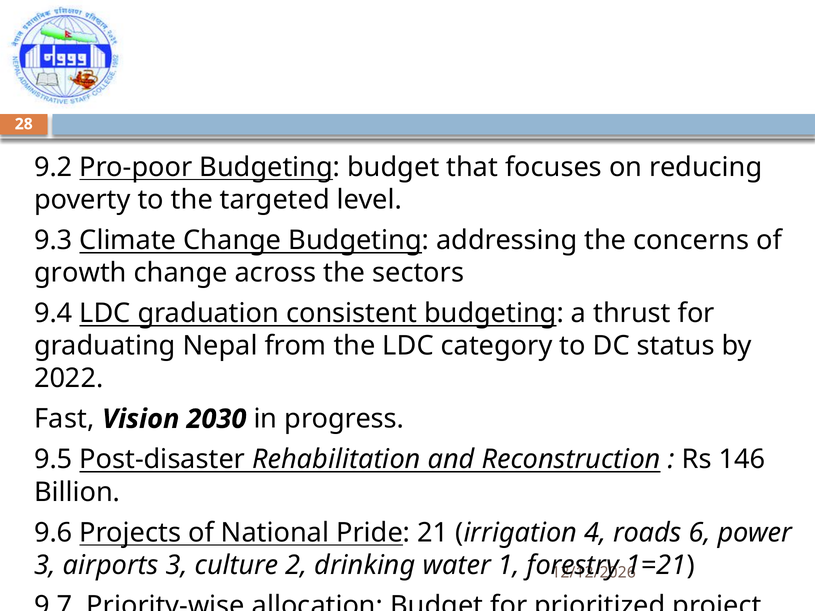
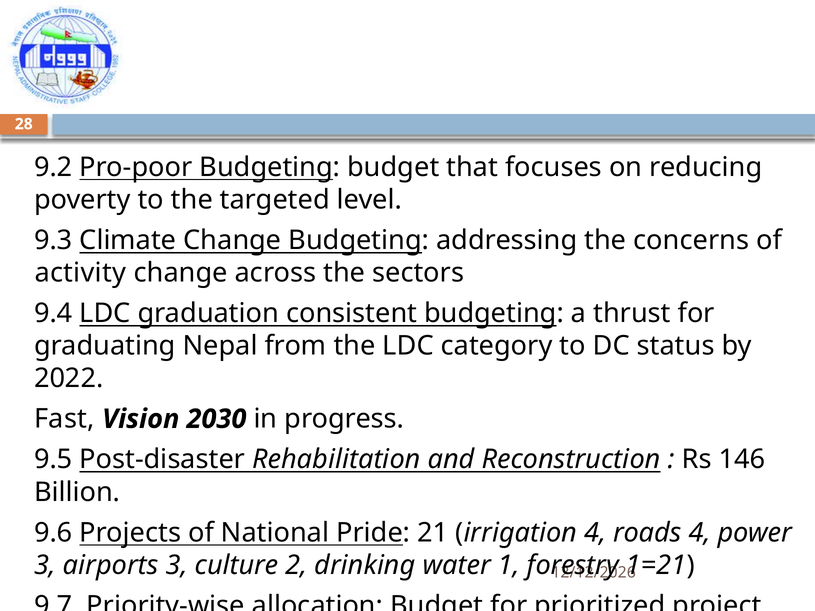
growth: growth -> activity (80, 273)
roads 6: 6 -> 4 (700, 533)
